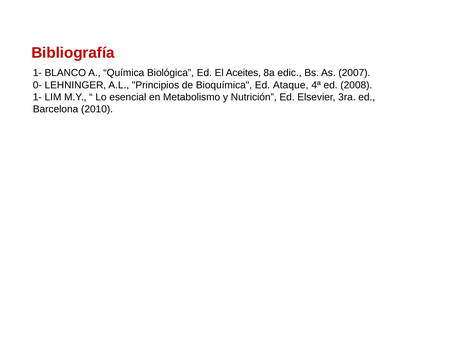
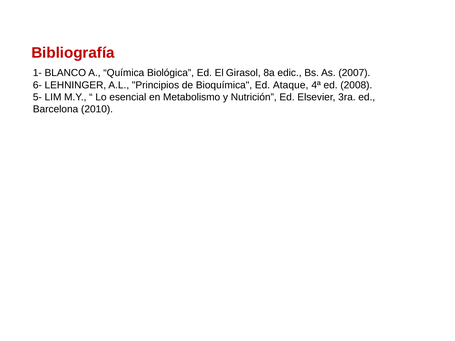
Aceites: Aceites -> Girasol (243, 73)
0-: 0- -> 6- (37, 85)
1-: 1- -> 5- (37, 97)
